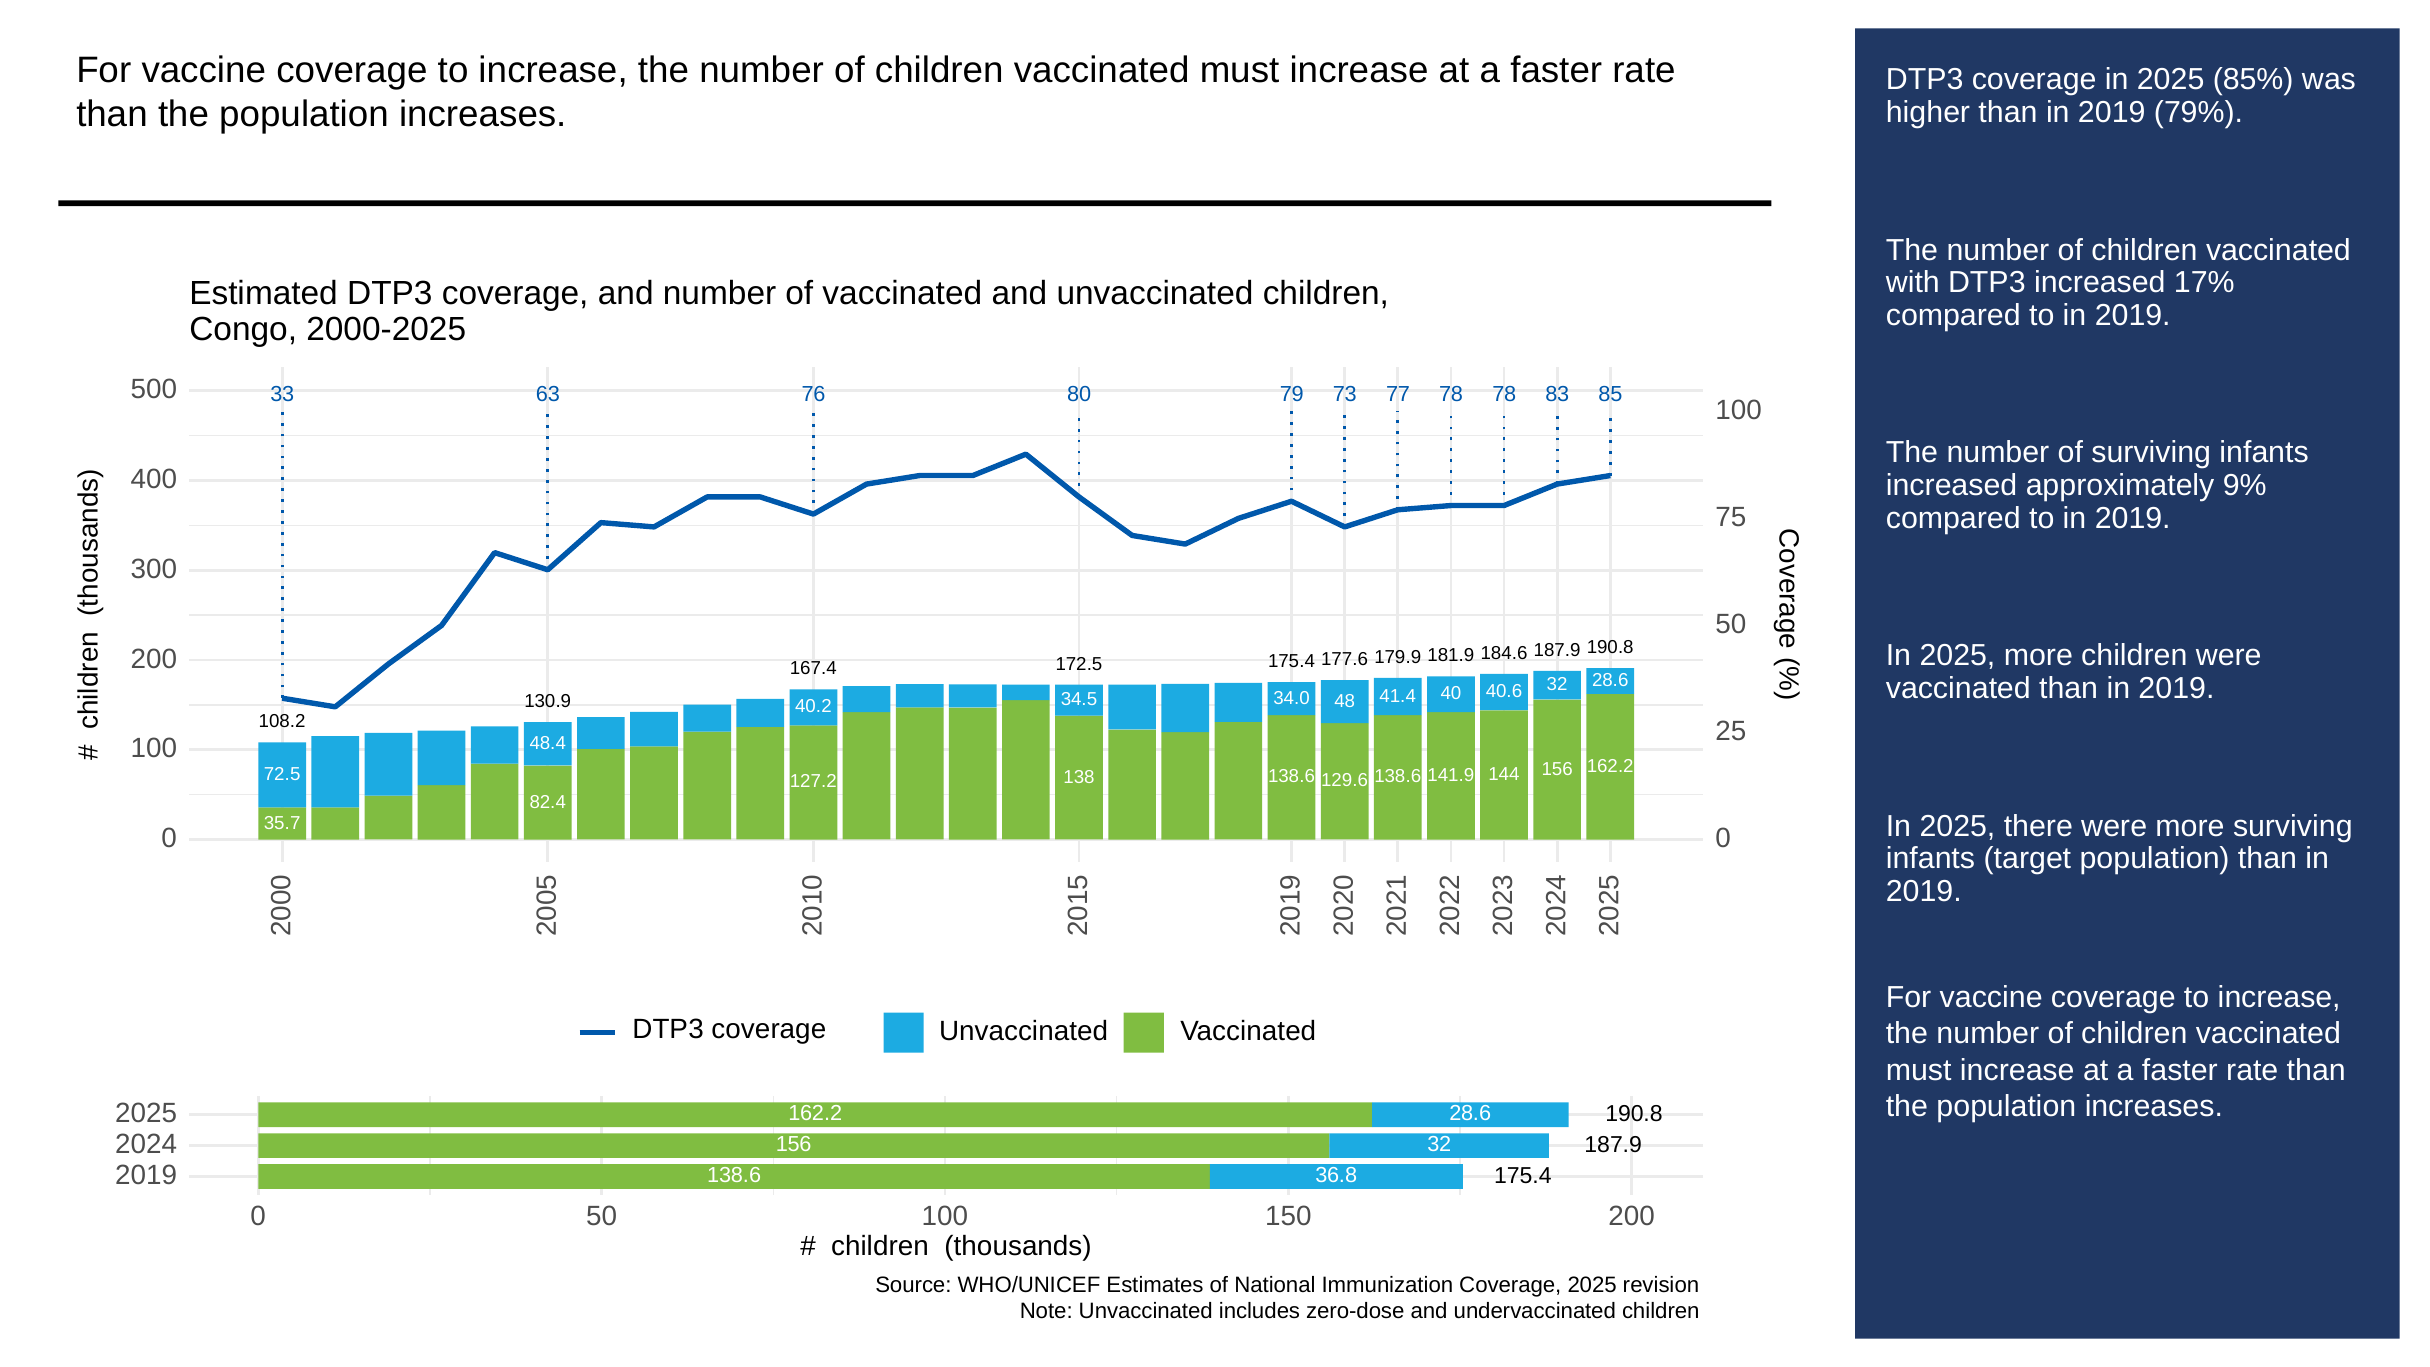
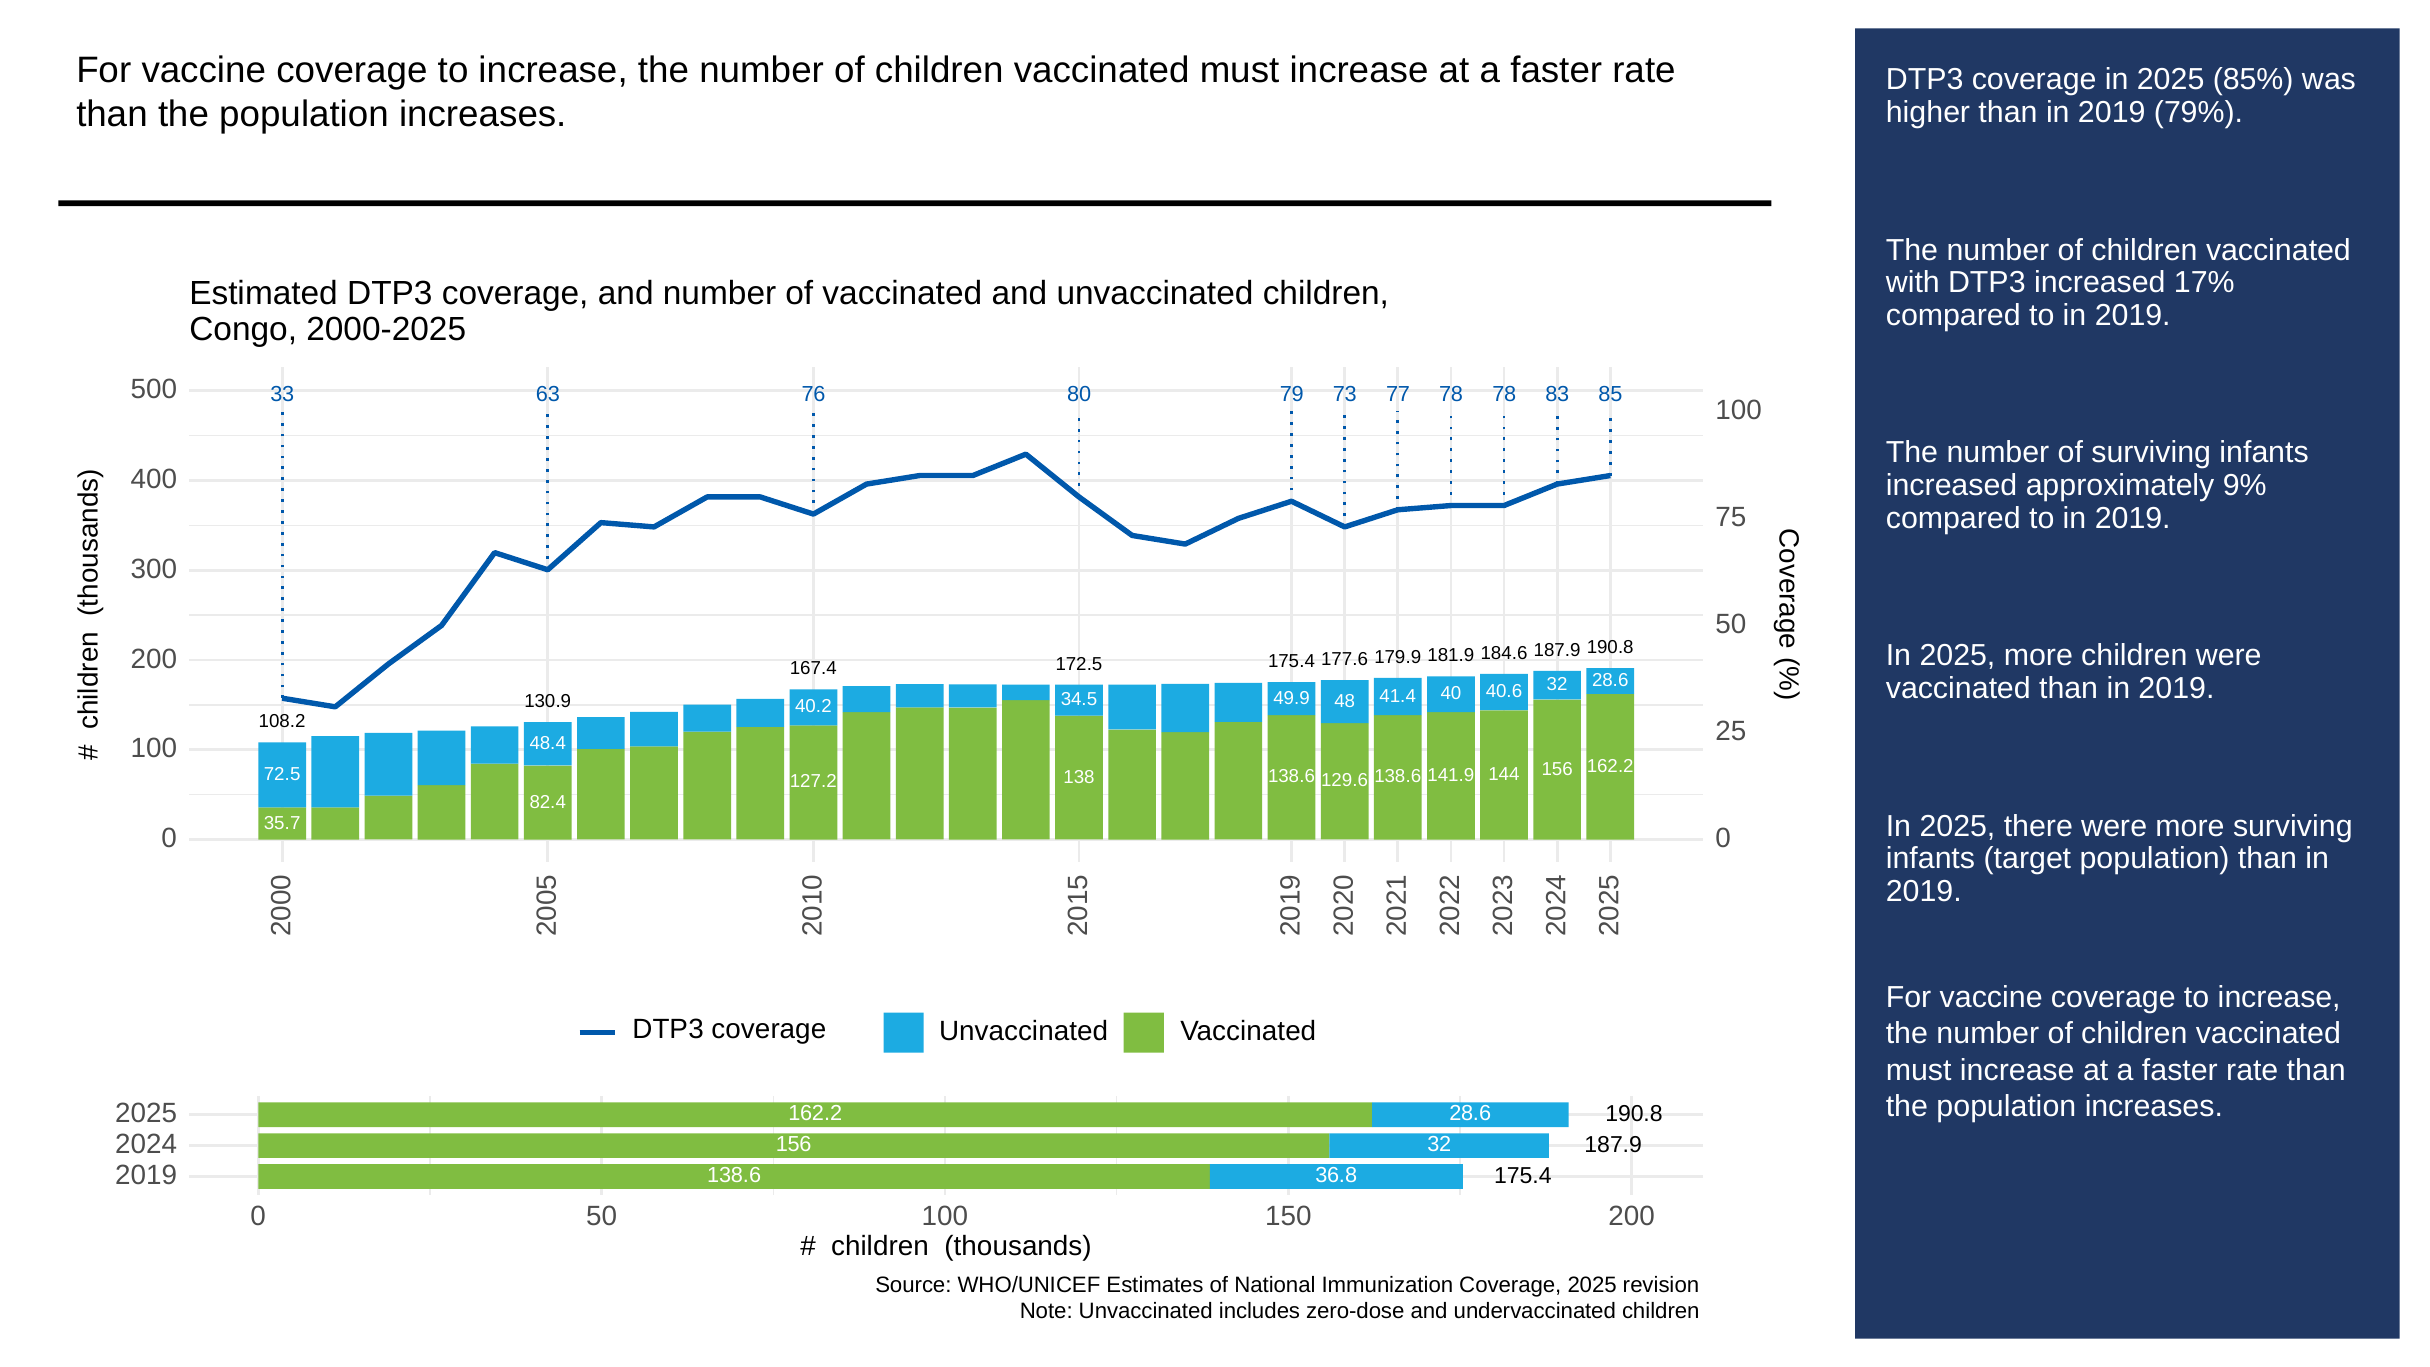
34.0: 34.0 -> 49.9 (1292, 698)
